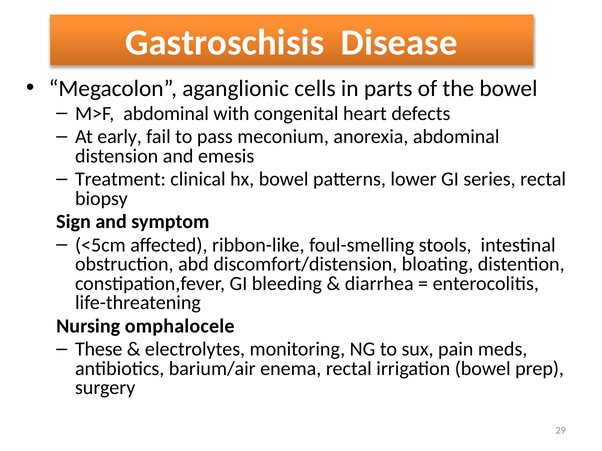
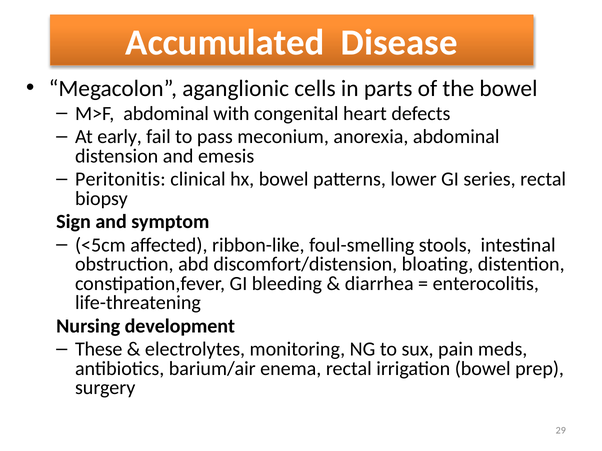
Gastroschisis: Gastroschisis -> Accumulated (225, 43)
Treatment: Treatment -> Peritonitis (120, 179)
omphalocele: omphalocele -> development (180, 326)
